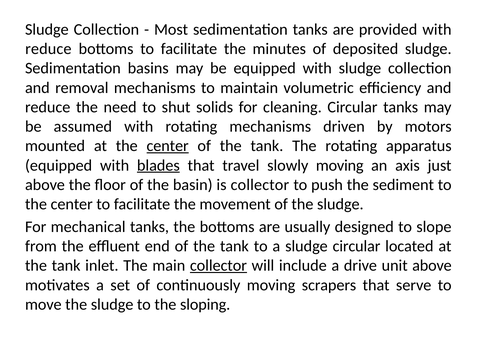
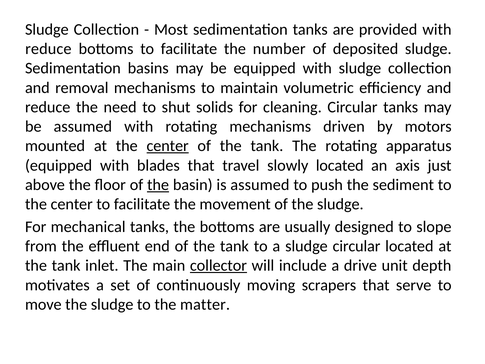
minutes: minutes -> number (279, 49)
blades underline: present -> none (158, 165)
slowly moving: moving -> located (340, 165)
the underline: none -> present (158, 185)
is collector: collector -> assumed (260, 185)
unit above: above -> depth (432, 265)
sloping: sloping -> matter (205, 304)
